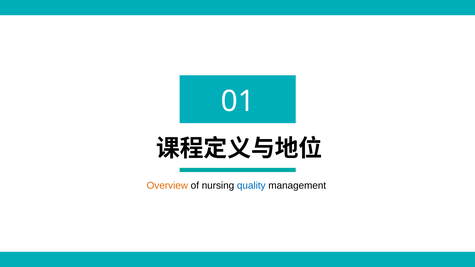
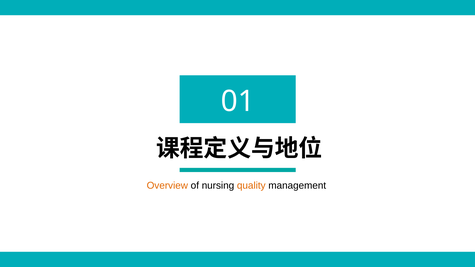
quality colour: blue -> orange (251, 186)
